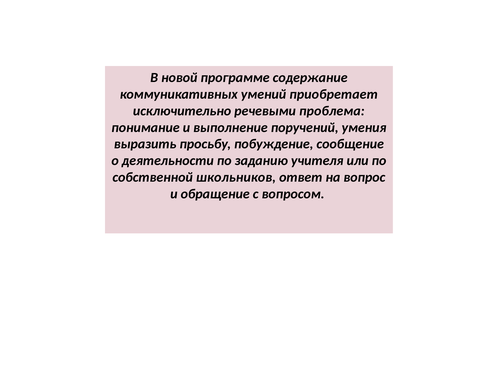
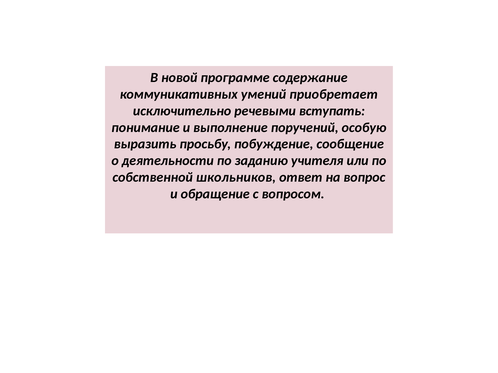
проблема: проблема -> вступать (332, 111)
умения: умения -> особую (364, 128)
